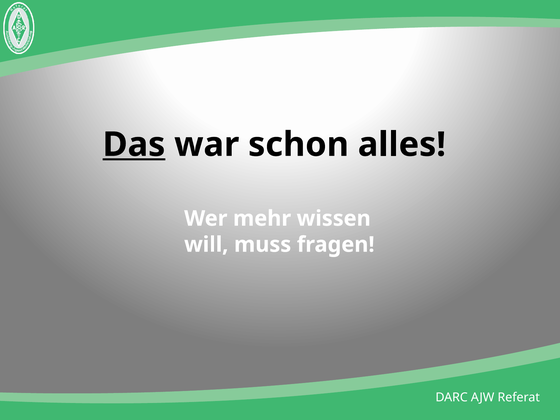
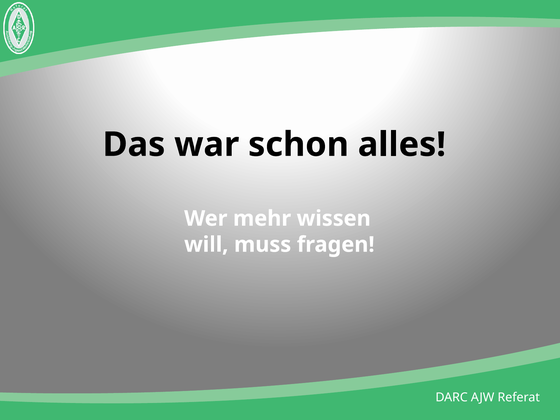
Das underline: present -> none (134, 145)
